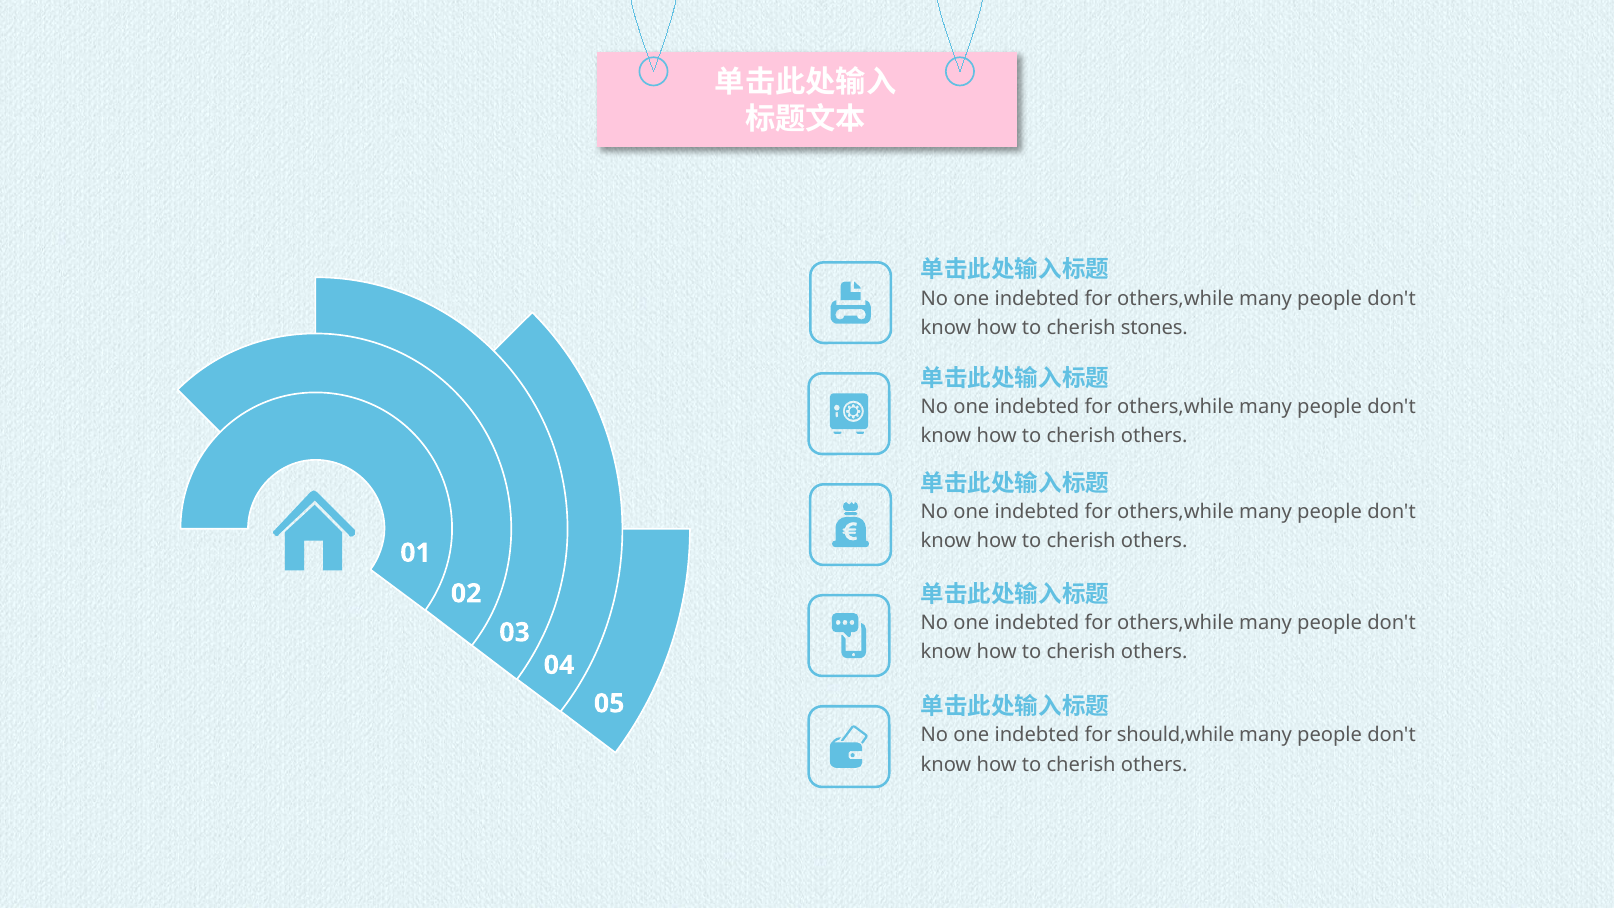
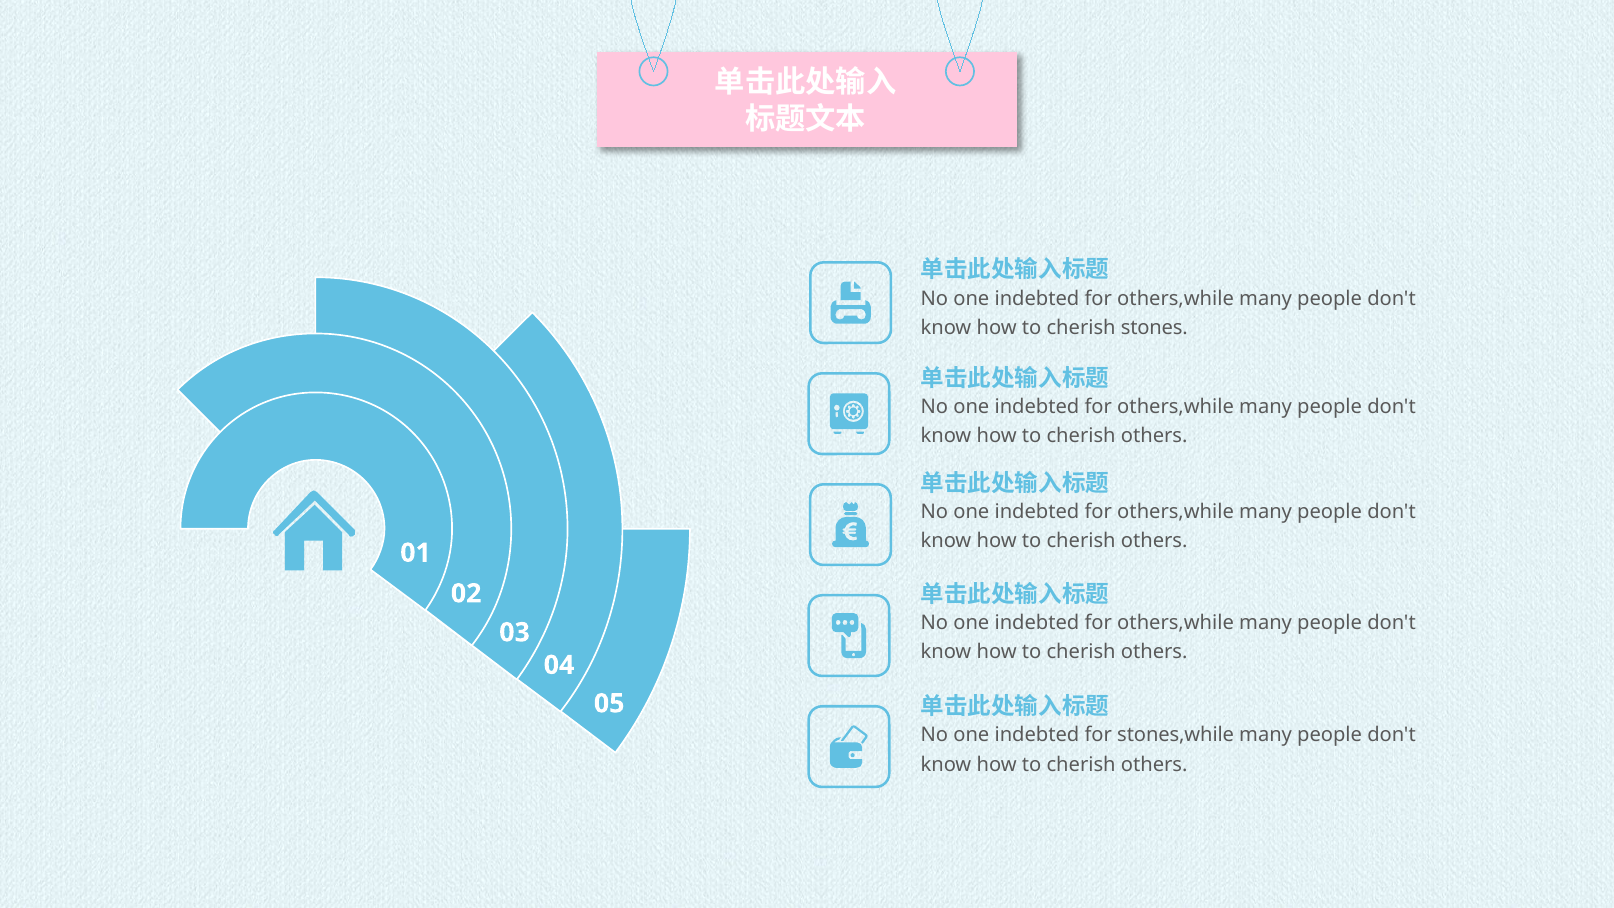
should,while: should,while -> stones,while (1176, 735)
